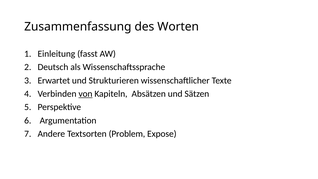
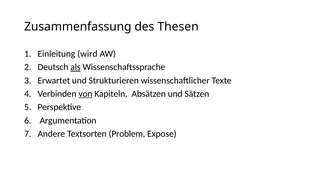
Worten: Worten -> Thesen (178, 27)
fasst: fasst -> wird (87, 54)
als underline: none -> present (75, 67)
